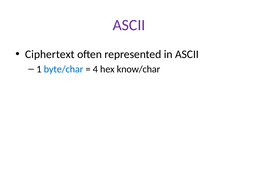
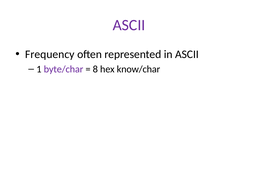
Ciphertext: Ciphertext -> Frequency (50, 54)
byte/char colour: blue -> purple (64, 69)
4: 4 -> 8 (95, 69)
